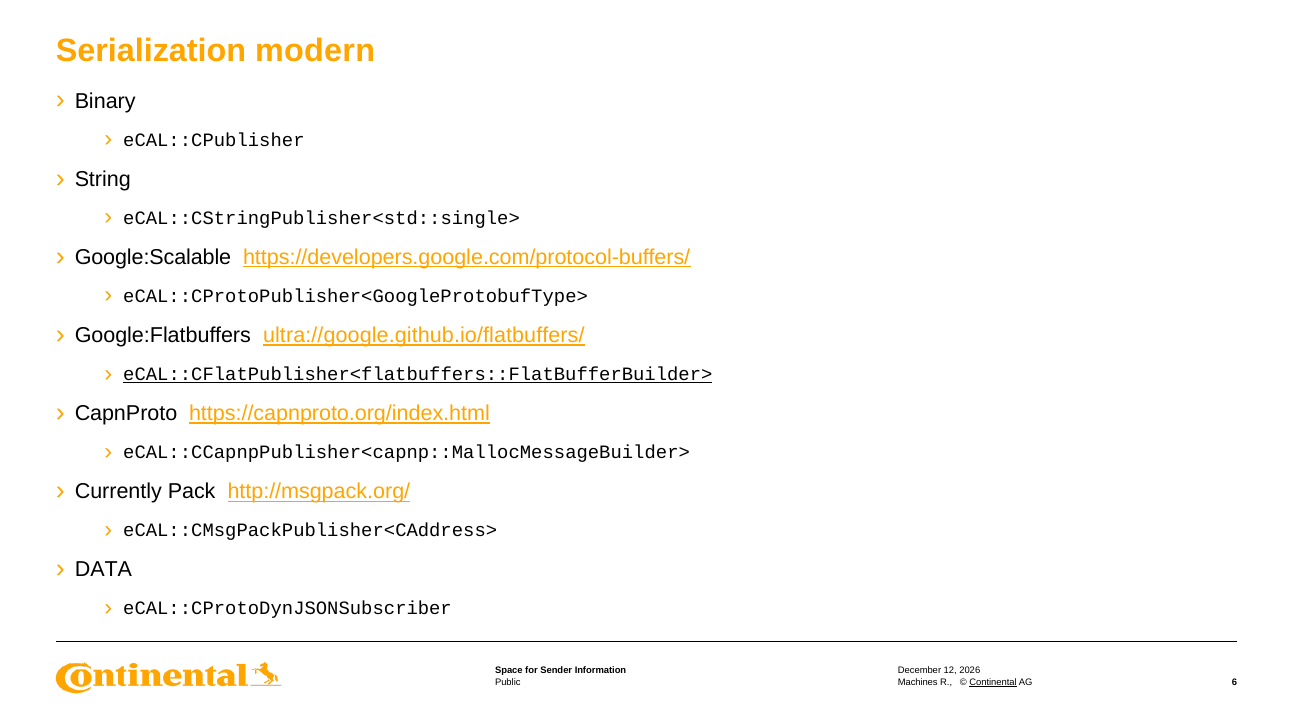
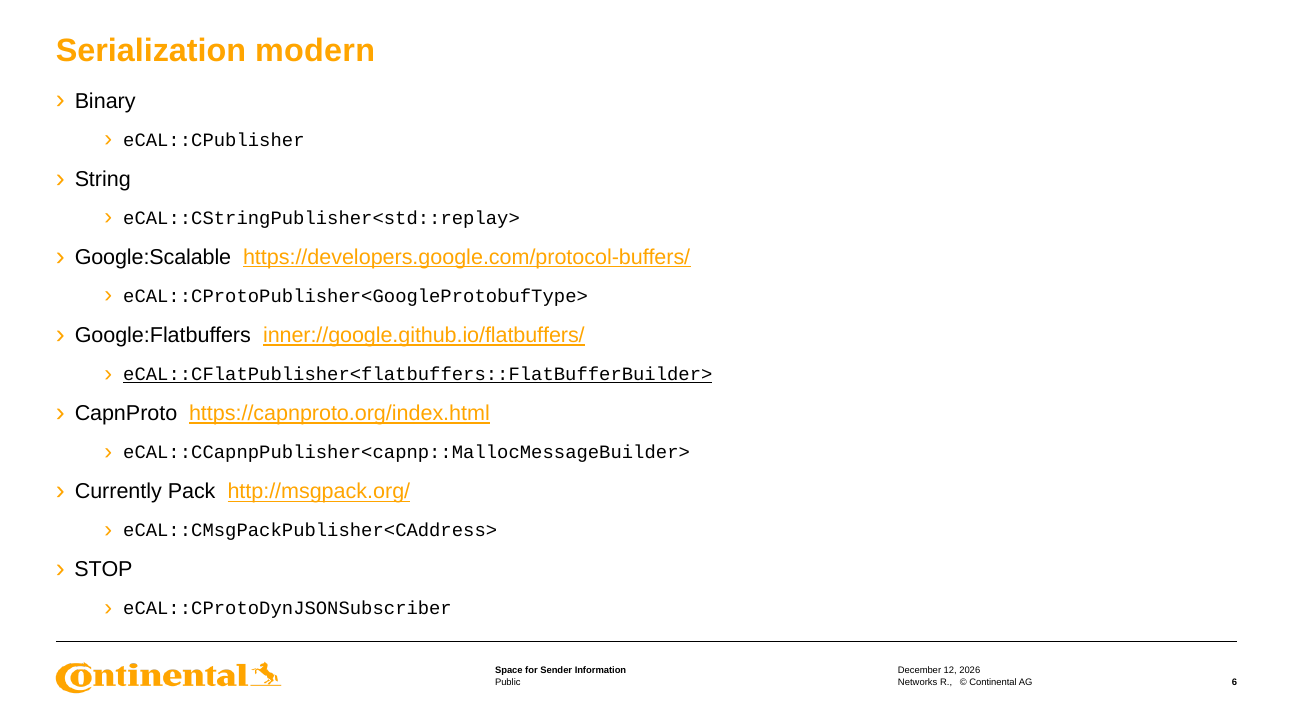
eCAL::CStringPublisher<std::single>: eCAL::CStringPublisher<std::single> -> eCAL::CStringPublisher<std::replay> (322, 218)
ultra://google.github.io/flatbuffers/: ultra://google.github.io/flatbuffers/ -> inner://google.github.io/flatbuffers/ (424, 336)
DATA: DATA -> STOP (103, 570)
Machines: Machines -> Networks (918, 682)
Continental underline: present -> none (993, 682)
